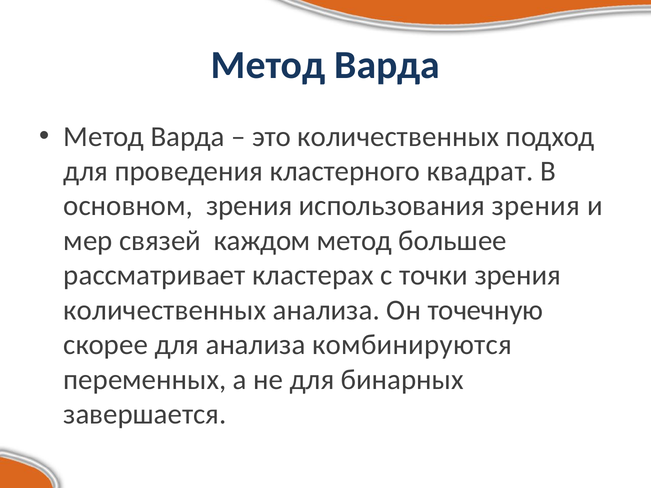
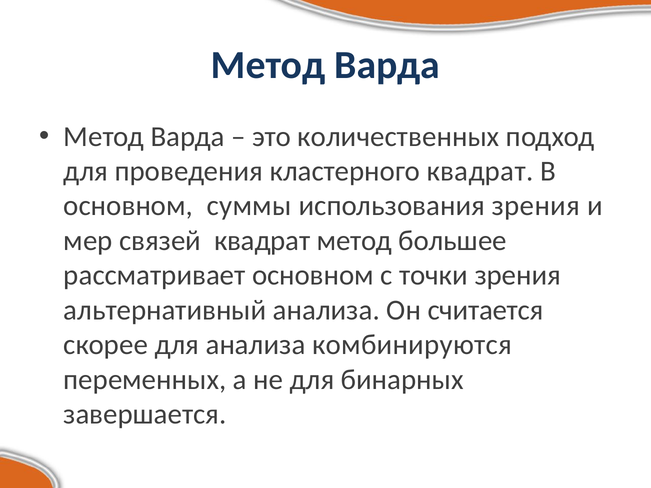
основном зрения: зрения -> суммы (249, 206)
связей каждом: каждом -> квадрат (262, 241)
рассматривает кластерах: кластерах -> основном (313, 275)
количественных: количественных -> альтернативный (165, 310)
точечную: точечную -> считается (485, 310)
